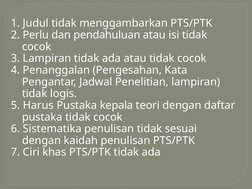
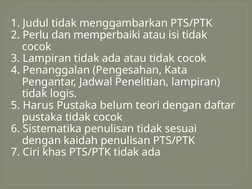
pendahuluan: pendahuluan -> memperbaiki (107, 35)
kepala: kepala -> belum (116, 105)
